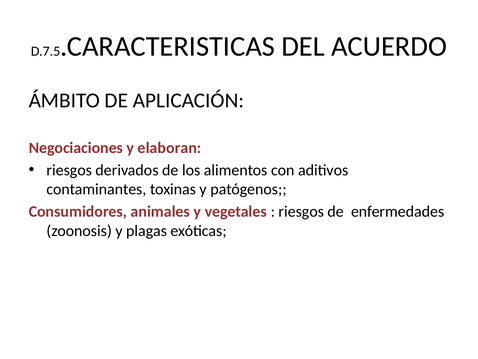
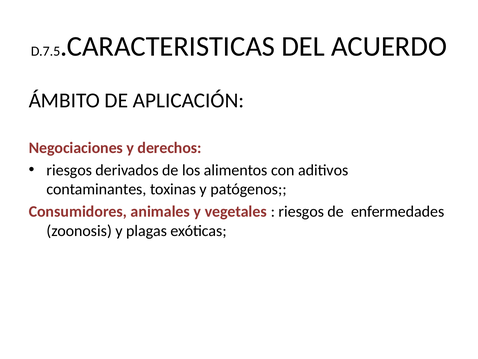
elaboran: elaboran -> derechos (170, 148)
